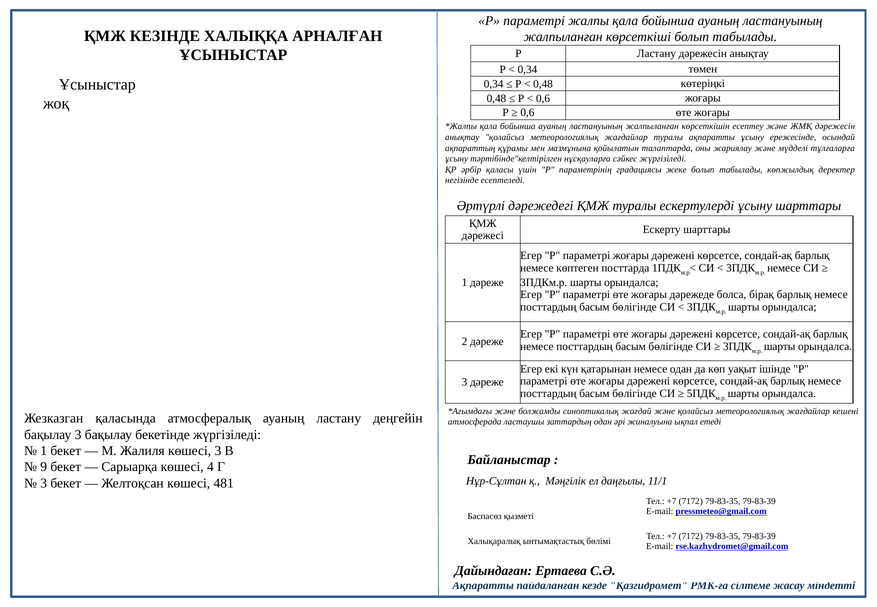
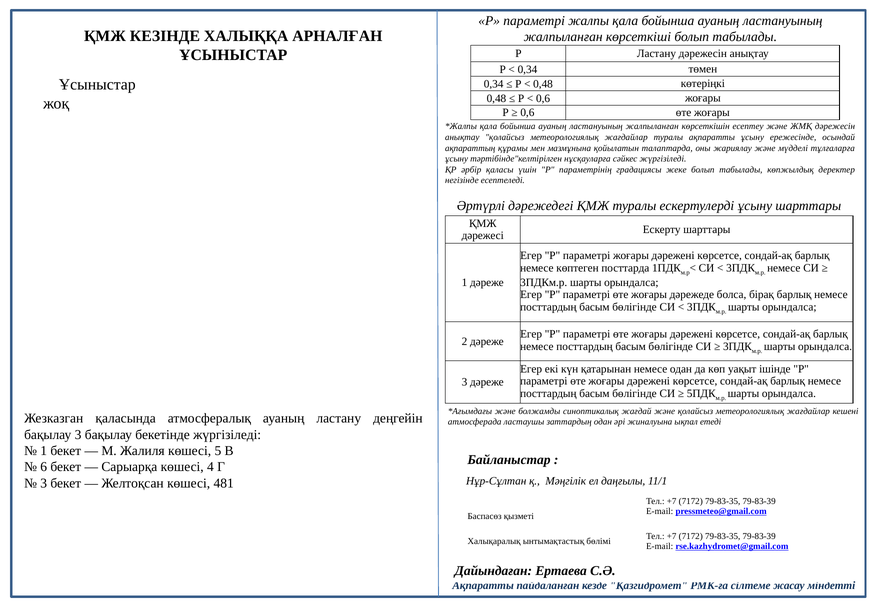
көшесі 3: 3 -> 5 (218, 451)
9: 9 -> 6 (44, 467)
